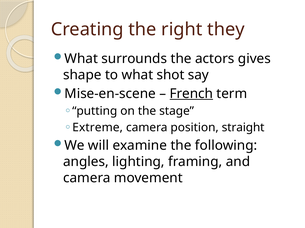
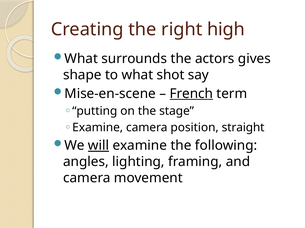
they: they -> high (226, 29)
Extreme: Extreme -> Examine (98, 128)
will underline: none -> present (99, 146)
